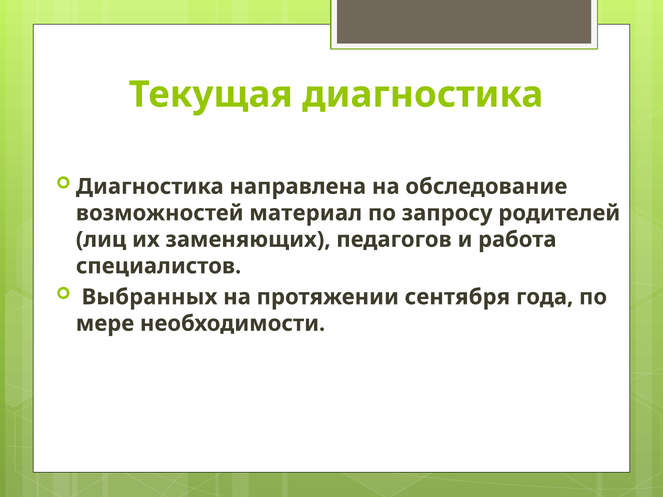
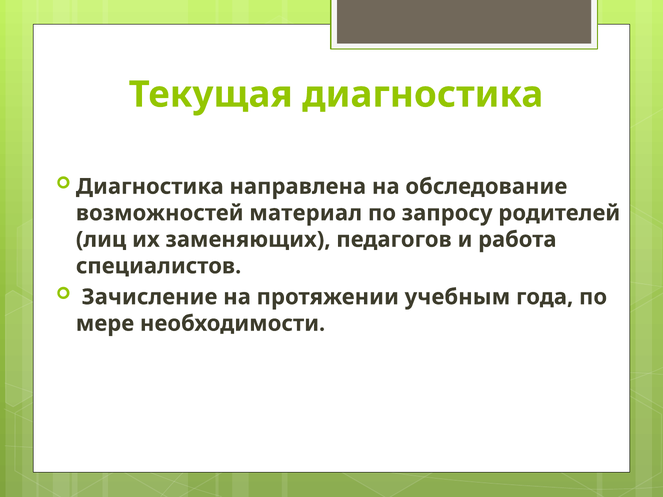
Выбранных: Выбранных -> Зачисление (150, 297)
сентября: сентября -> учебным (457, 297)
